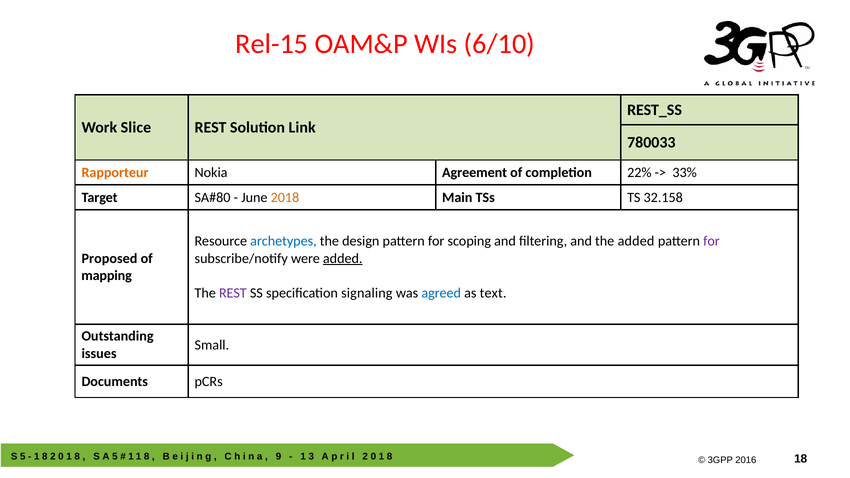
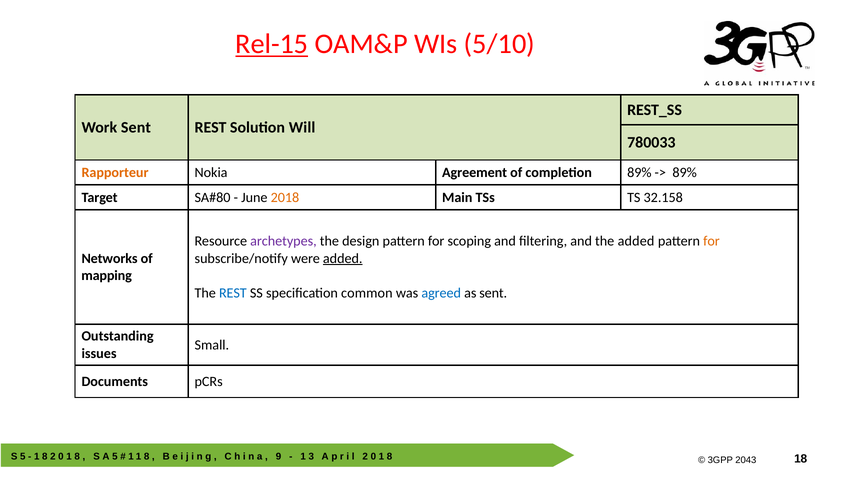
Rel-15 underline: none -> present (272, 44)
6/10: 6/10 -> 5/10 (499, 44)
Work Slice: Slice -> Sent (136, 128)
Link: Link -> Will (302, 128)
completion 22%: 22% -> 89% (639, 173)
33%: 33% -> 89% (685, 173)
archetypes colour: blue -> purple (283, 241)
for colour: purple -> orange (711, 241)
Proposed: Proposed -> Networks (110, 259)
REST colour: purple -> blue (233, 293)
signaling: signaling -> common (367, 293)
as text: text -> sent (493, 293)
2016: 2016 -> 2043 (746, 460)
